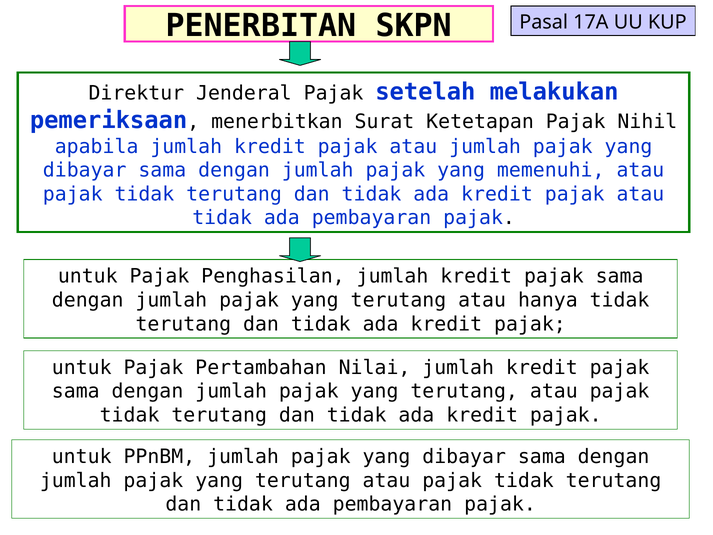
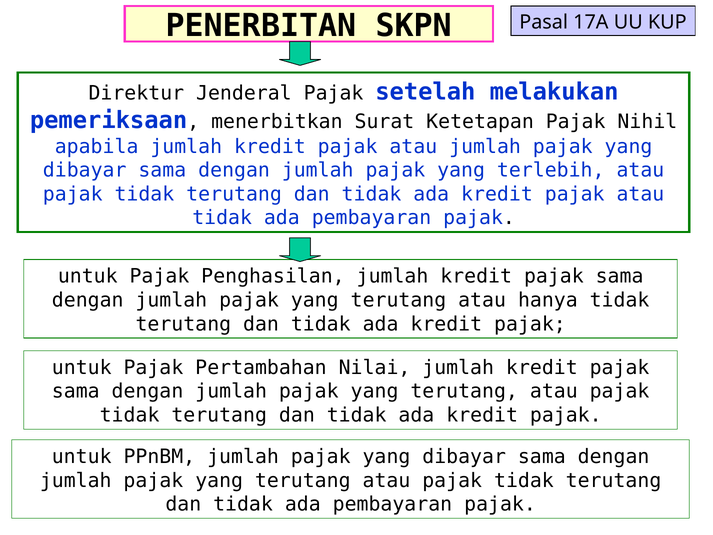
memenuhi: memenuhi -> terlebih (551, 170)
